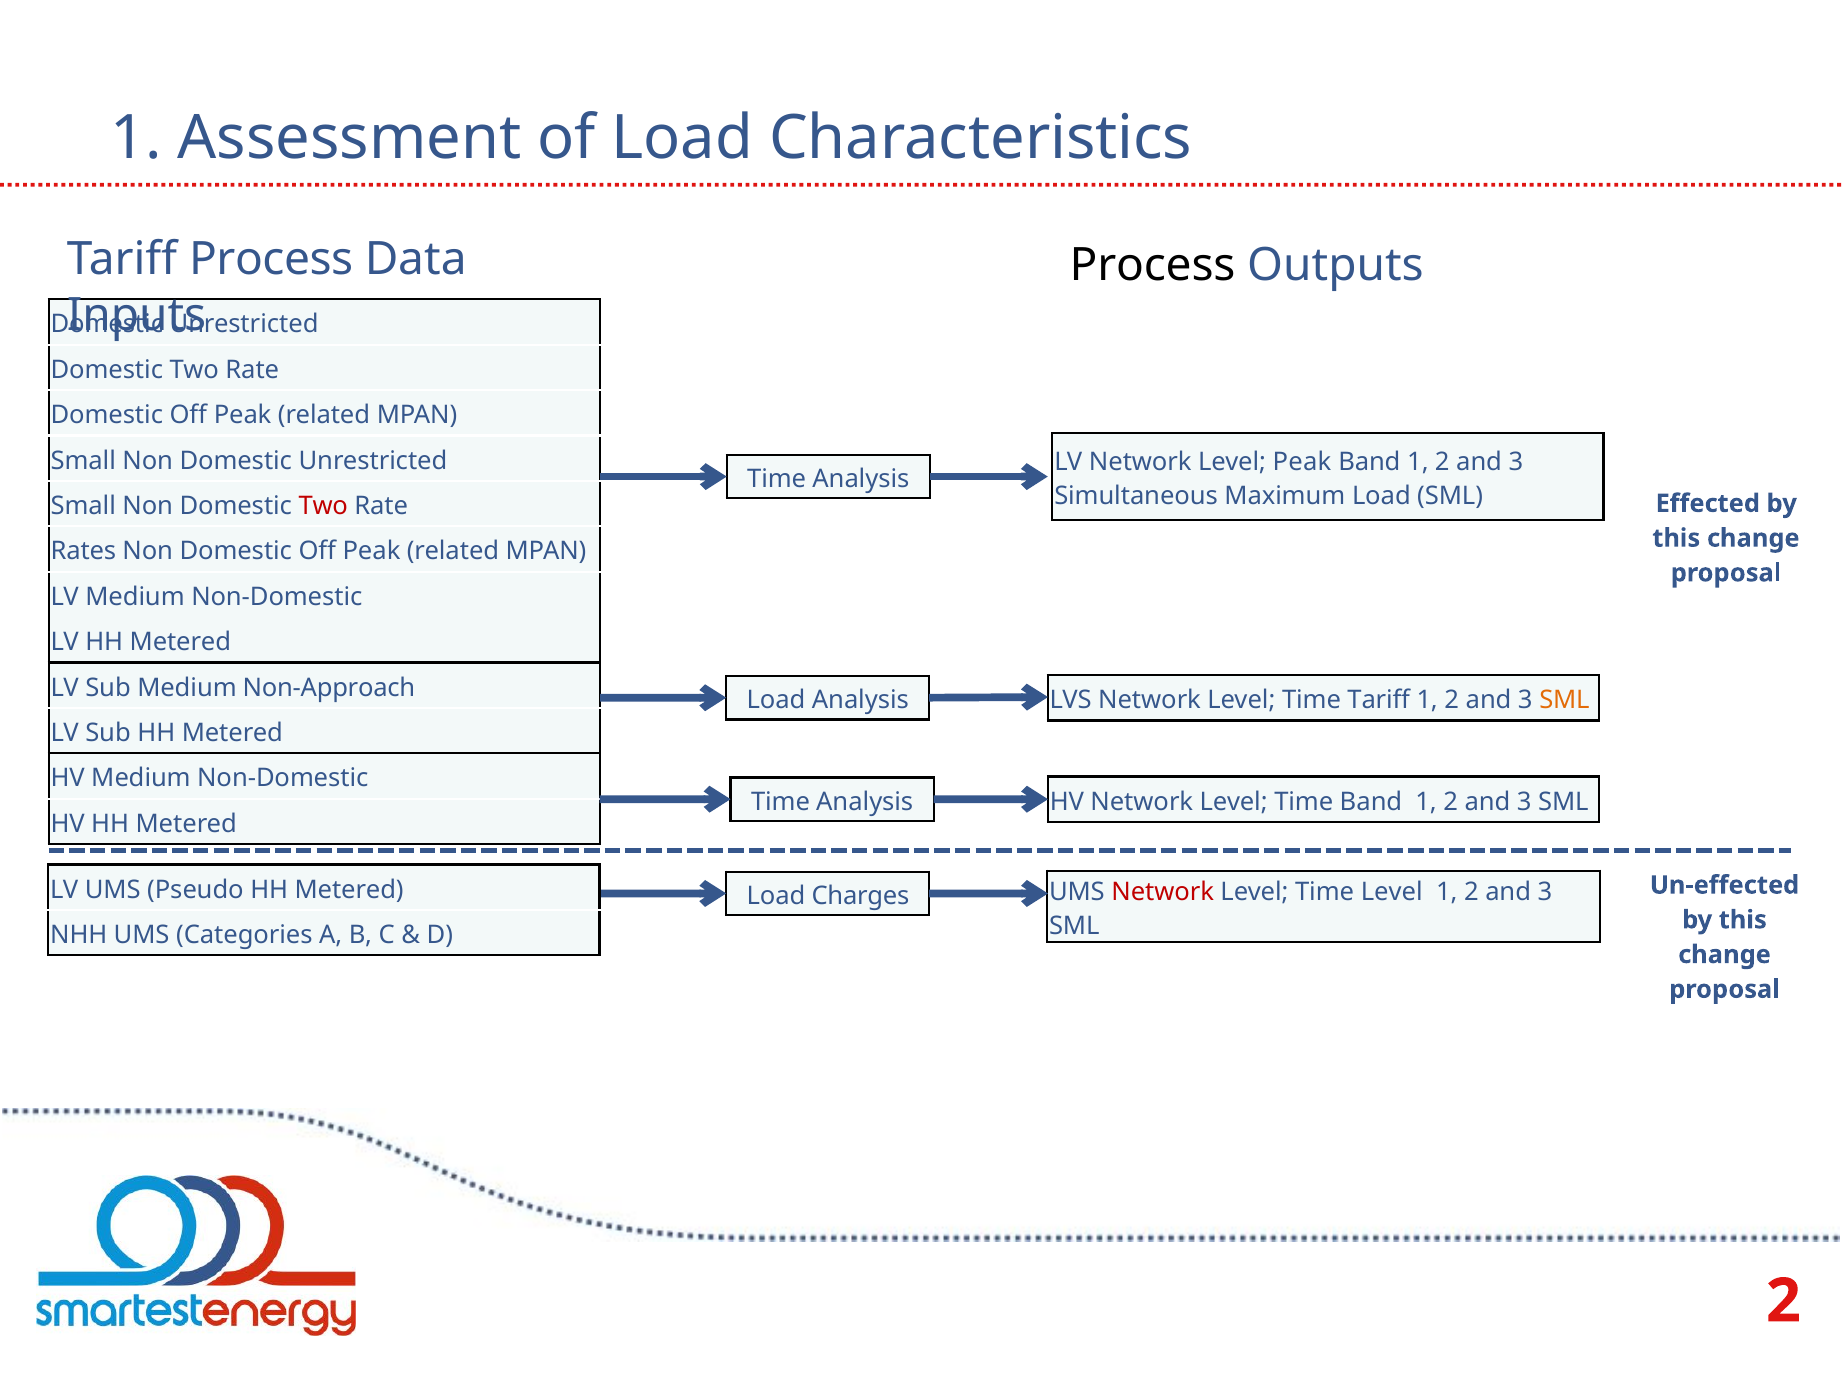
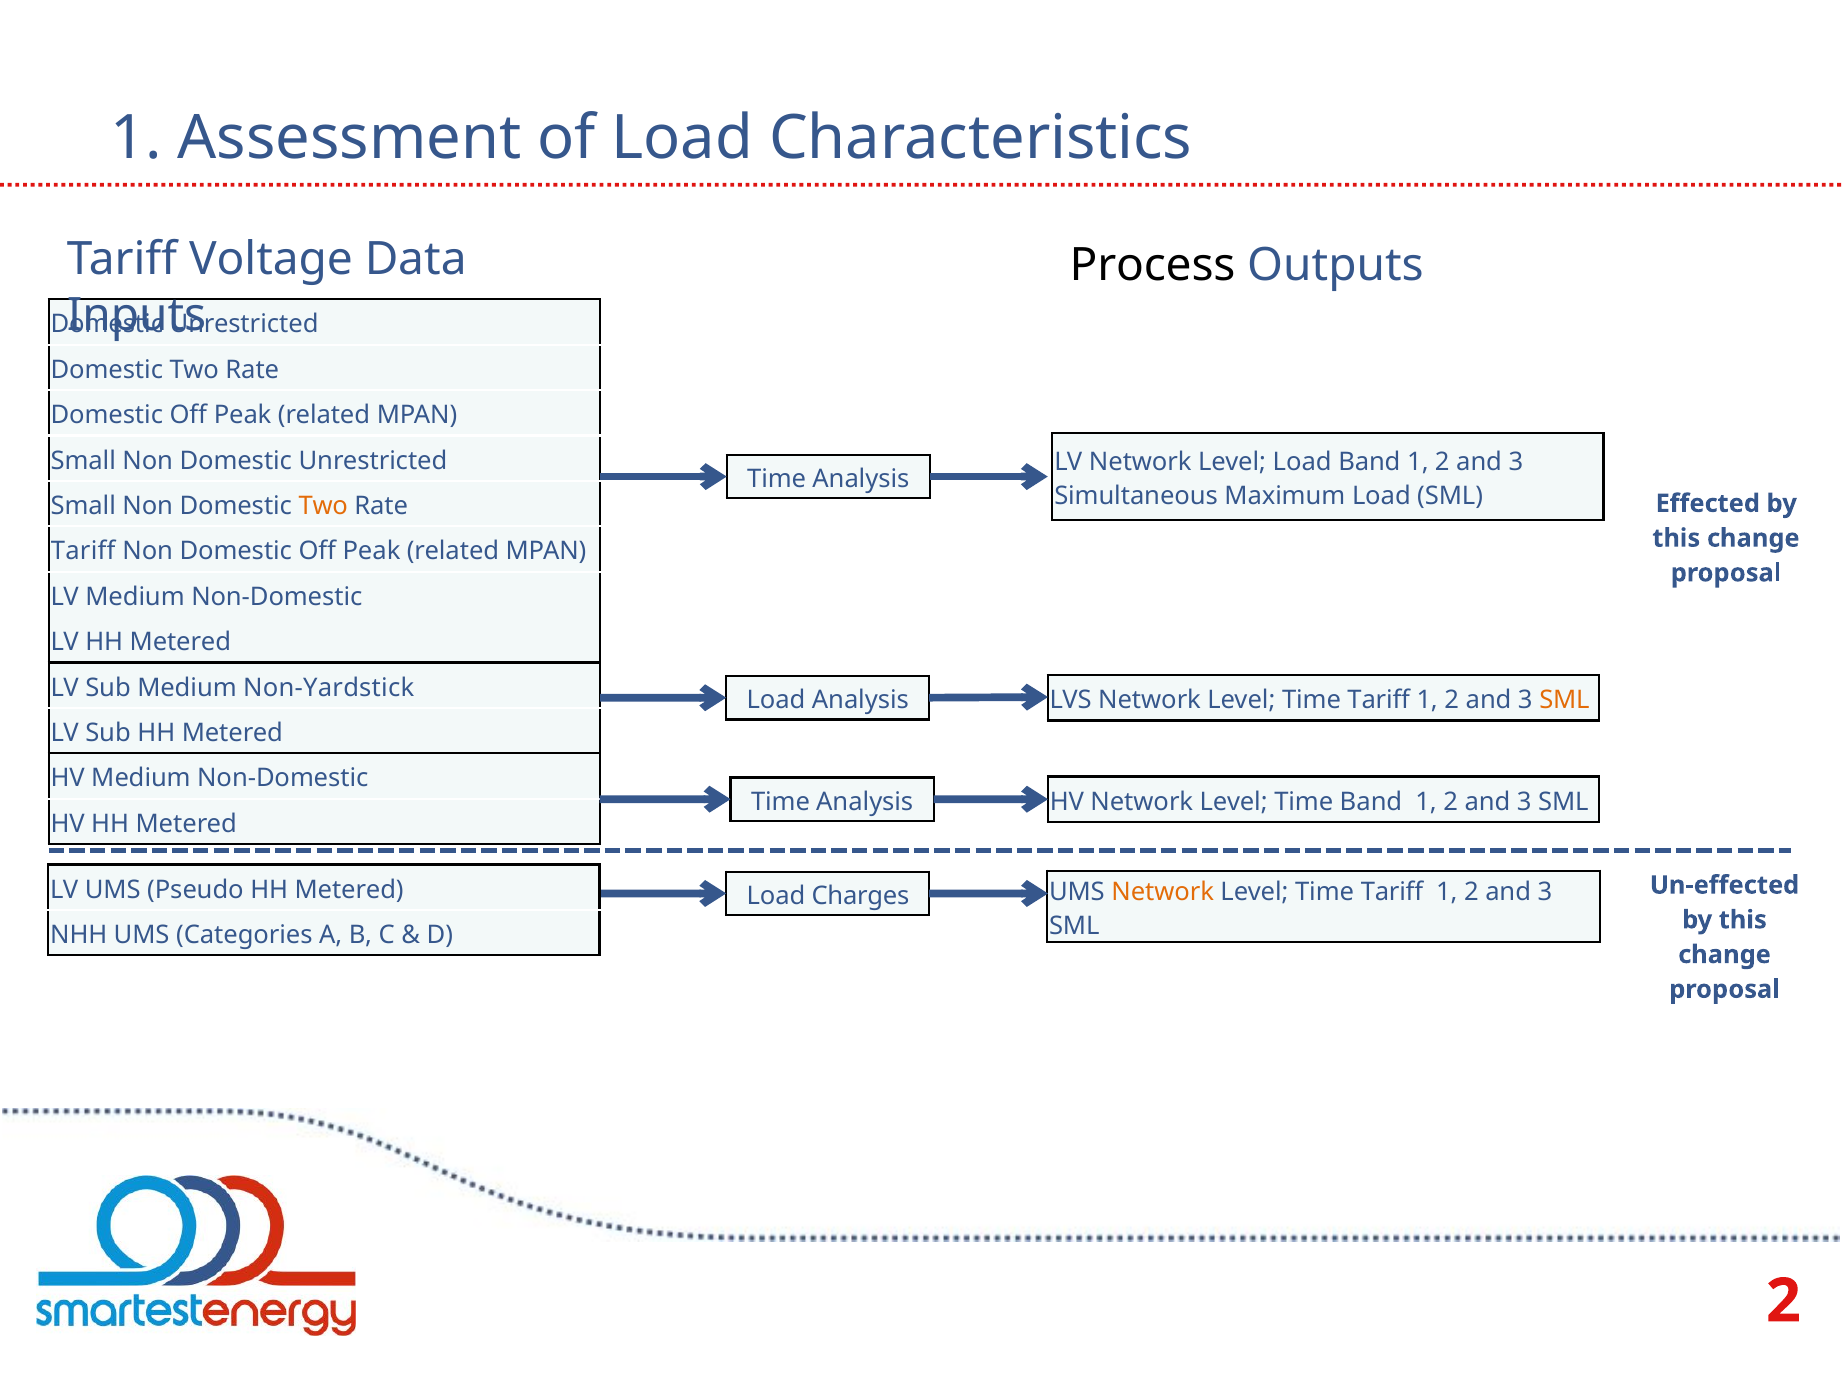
Tariff Process: Process -> Voltage (271, 260)
Level Peak: Peak -> Load (1302, 462)
Two colour: red -> orange (323, 506)
Rates: Rates -> Tariff (83, 552)
Non-Approach: Non-Approach -> Non-Yardstick (329, 688)
Network colour: red -> orange (1163, 892)
Level: Level -> Tariff (1392, 892)
